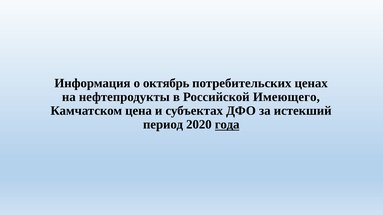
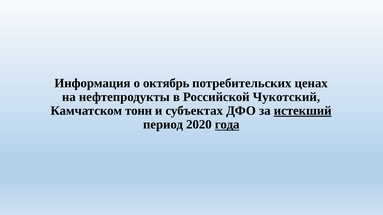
Имеющего: Имеющего -> Чукотский (286, 97)
цена: цена -> тонн (139, 111)
истекший underline: none -> present (303, 111)
